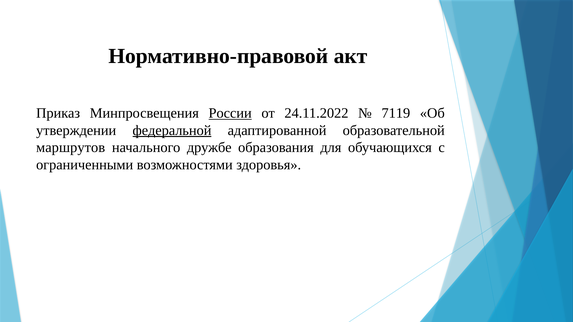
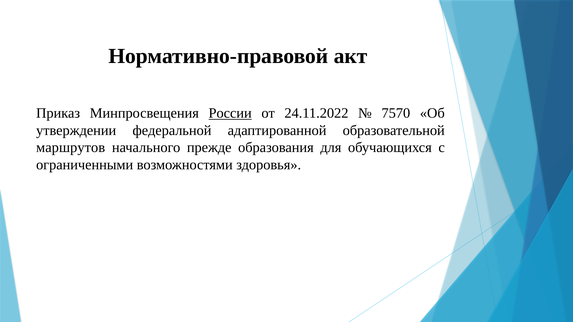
7119: 7119 -> 7570 (396, 113)
федеральной underline: present -> none (172, 130)
дружбе: дружбе -> прежде (209, 148)
